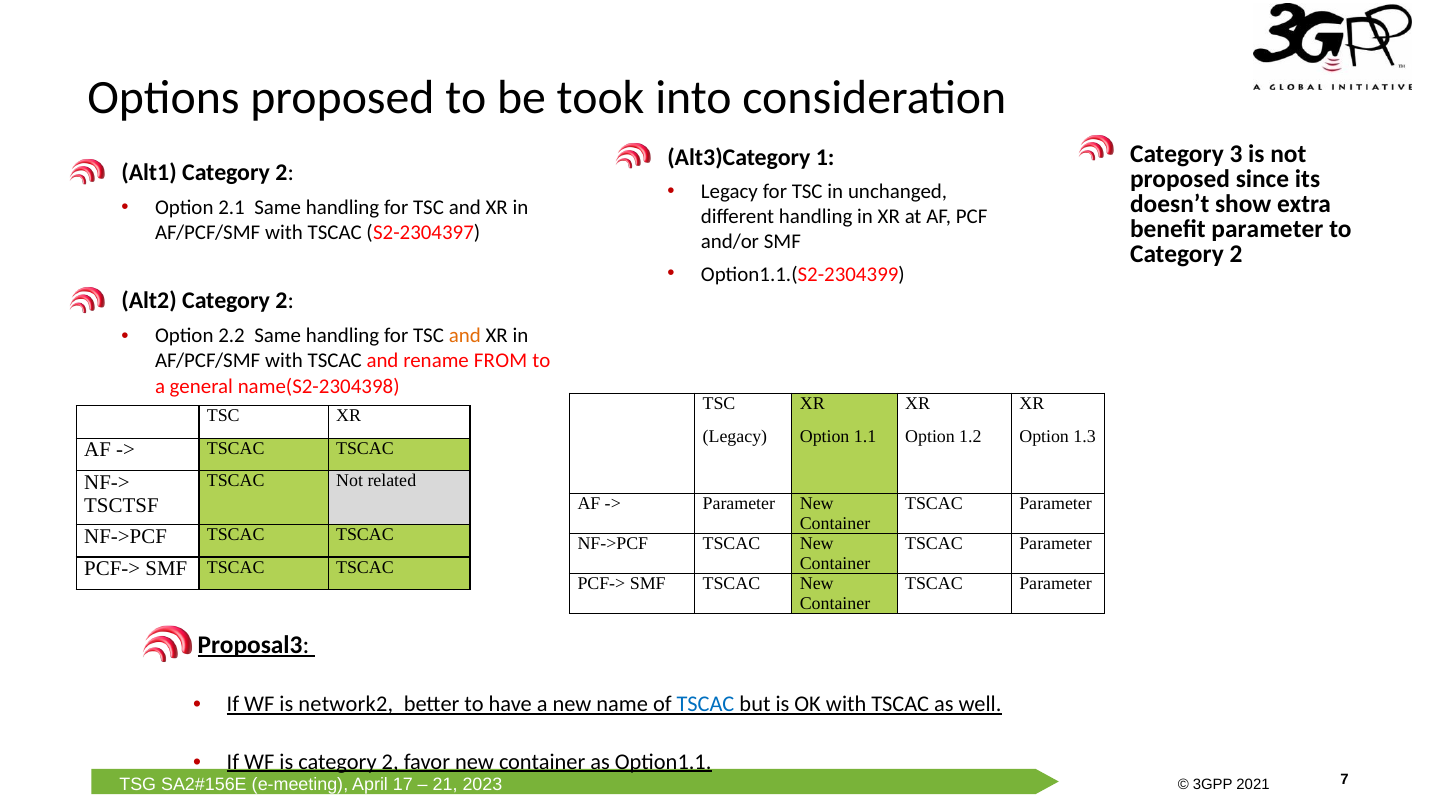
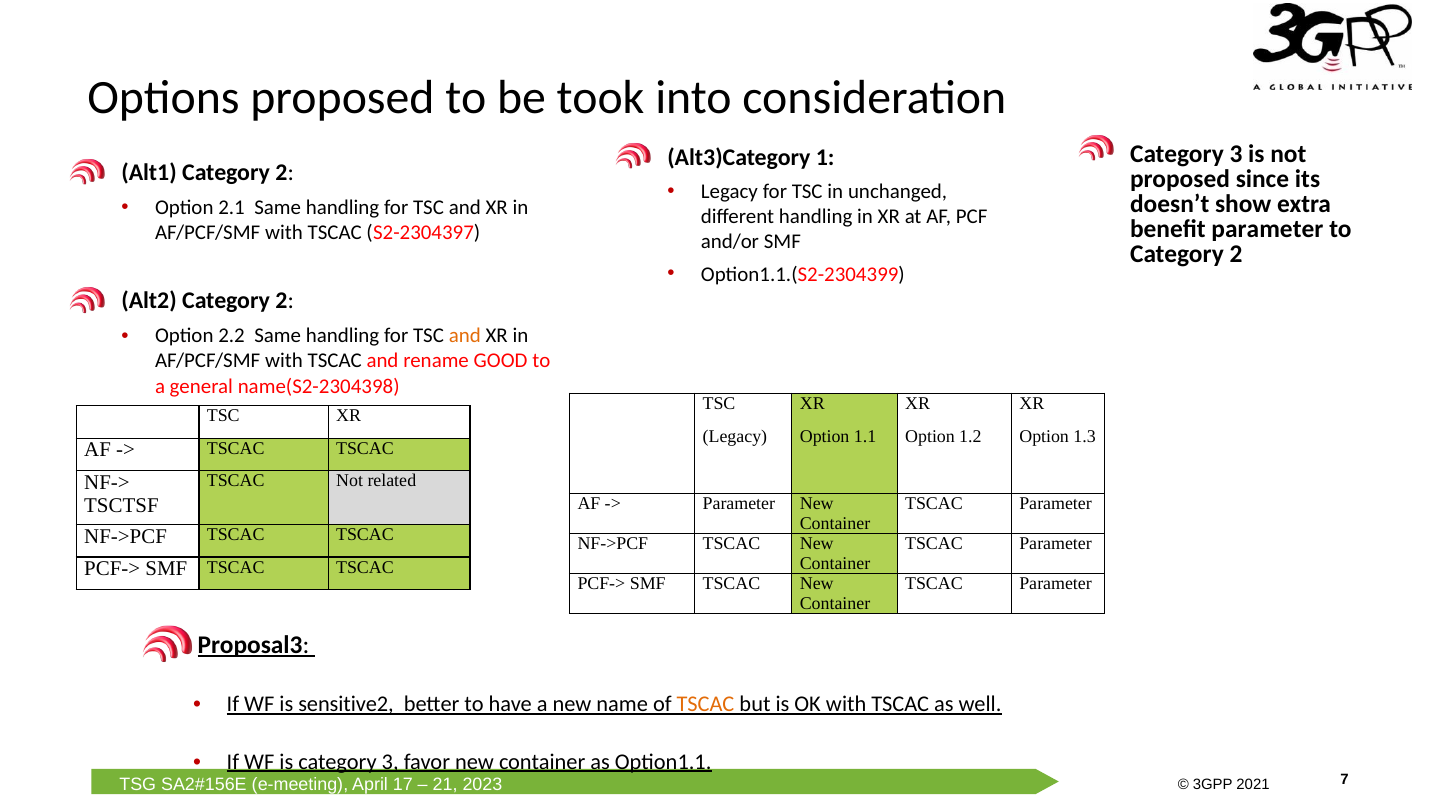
FROM: FROM -> GOOD (501, 361)
network2: network2 -> sensitive2 (346, 704)
TSCAC colour: blue -> orange (706, 704)
is category 2: 2 -> 3 (390, 761)
